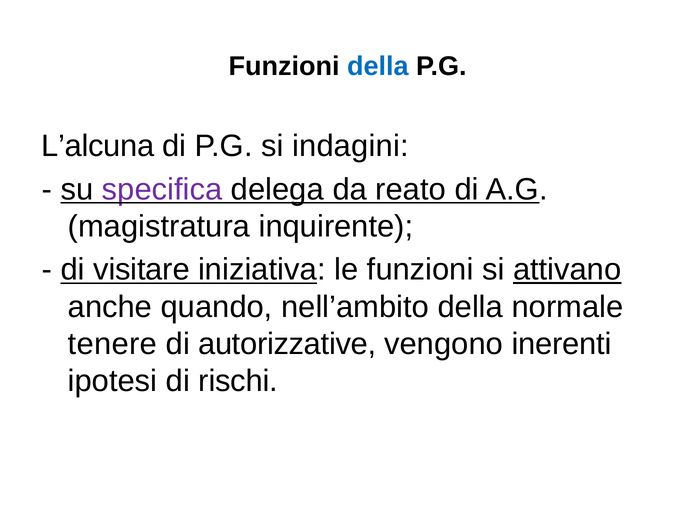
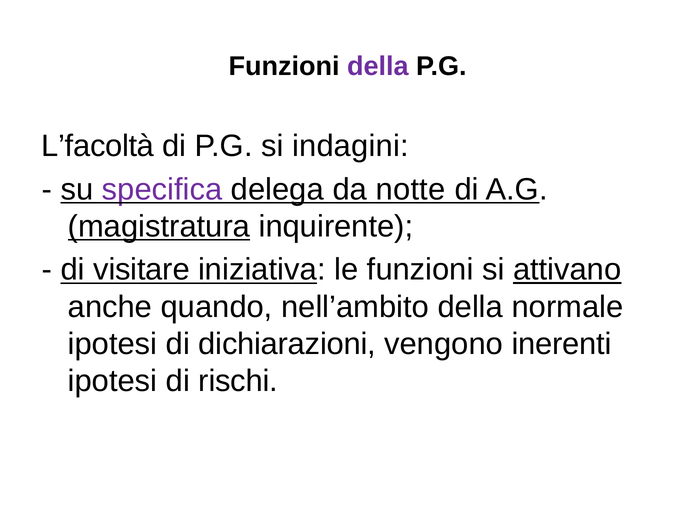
della colour: blue -> purple (378, 66)
L’alcuna: L’alcuna -> L’facoltà (98, 146)
reato: reato -> notte (411, 189)
magistratura underline: none -> present (159, 226)
tenere: tenere -> ipotesi (113, 344)
autorizzative: autorizzative -> dichiarazioni (287, 344)
